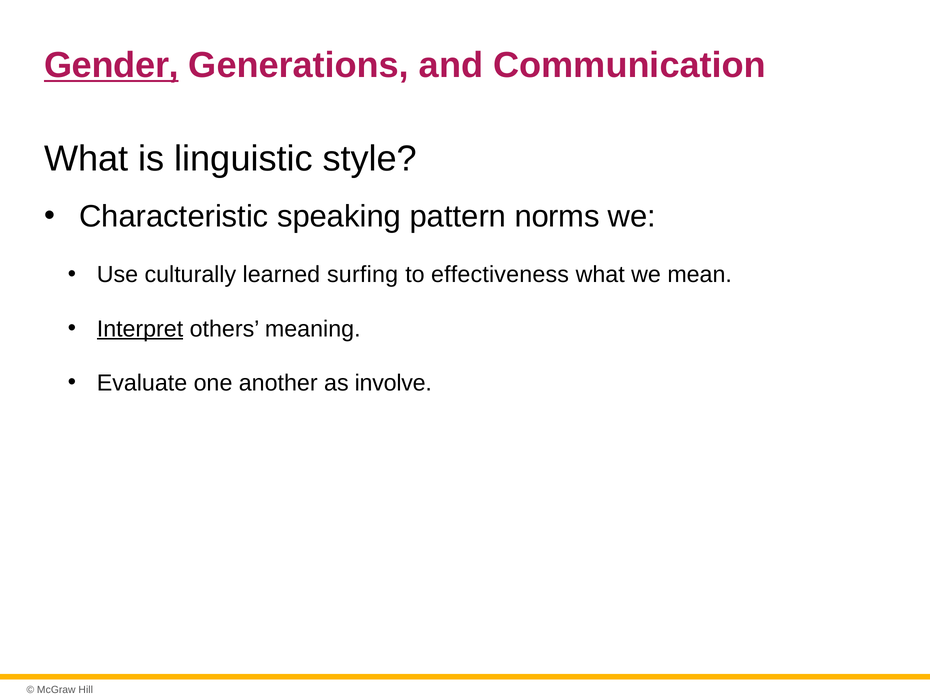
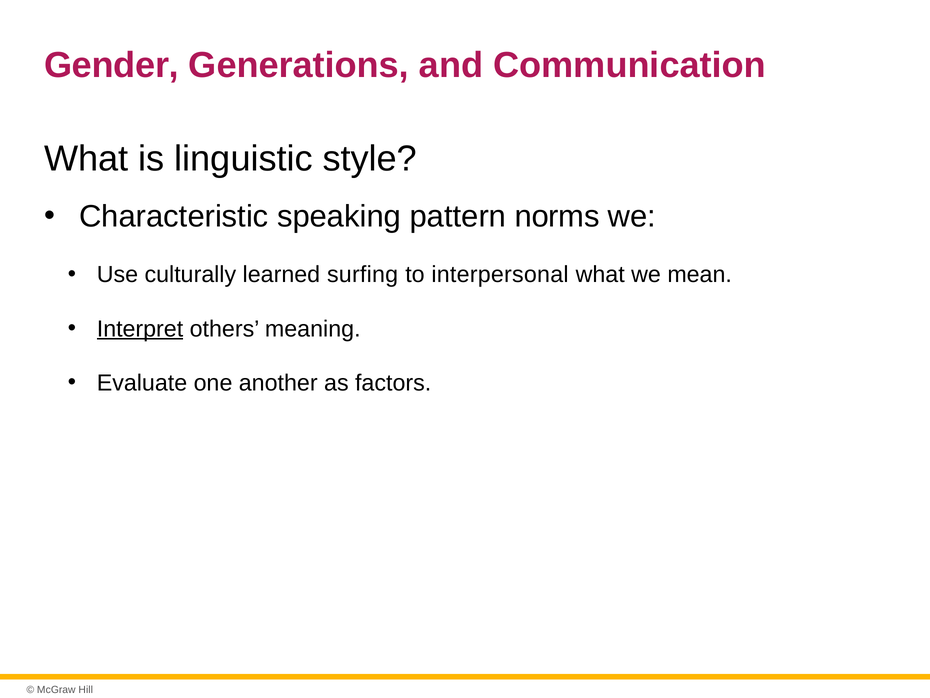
Gender underline: present -> none (111, 65)
effectiveness: effectiveness -> interpersonal (500, 275)
involve: involve -> factors (393, 383)
